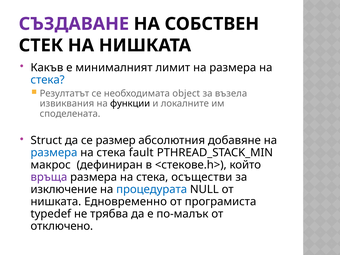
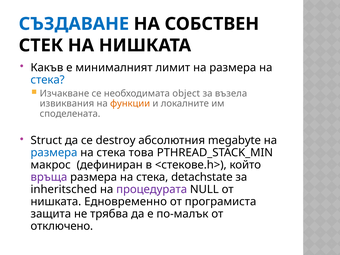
СЪЗДАВАНЕ colour: purple -> blue (74, 24)
Резултатът: Резултатът -> Изчакване (64, 93)
функции colour: black -> orange (130, 104)
размер: размер -> destroy (116, 140)
добавяне: добавяне -> megabyte (234, 140)
fault: fault -> това (141, 153)
осъществи: осъществи -> detachstate (202, 177)
изключение: изключение -> inheritsched (64, 189)
процедурата colour: blue -> purple (152, 189)
typedef: typedef -> защита (51, 214)
